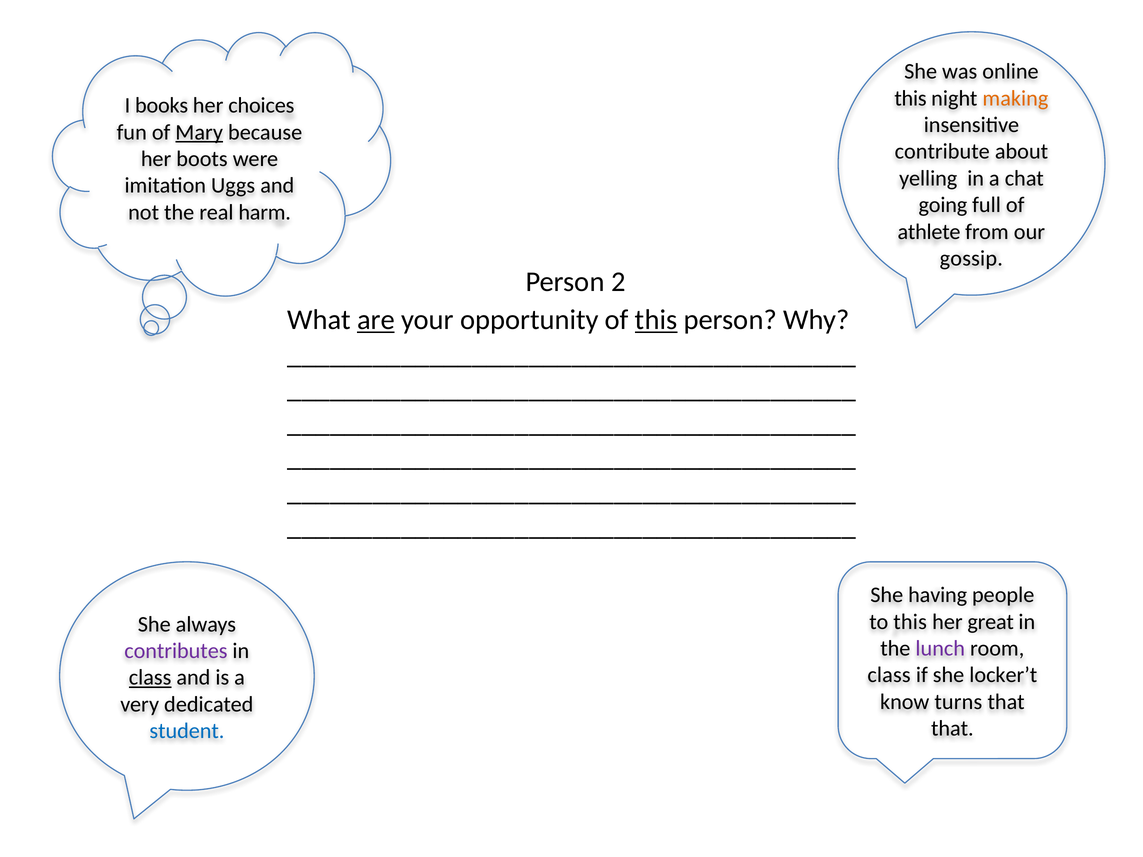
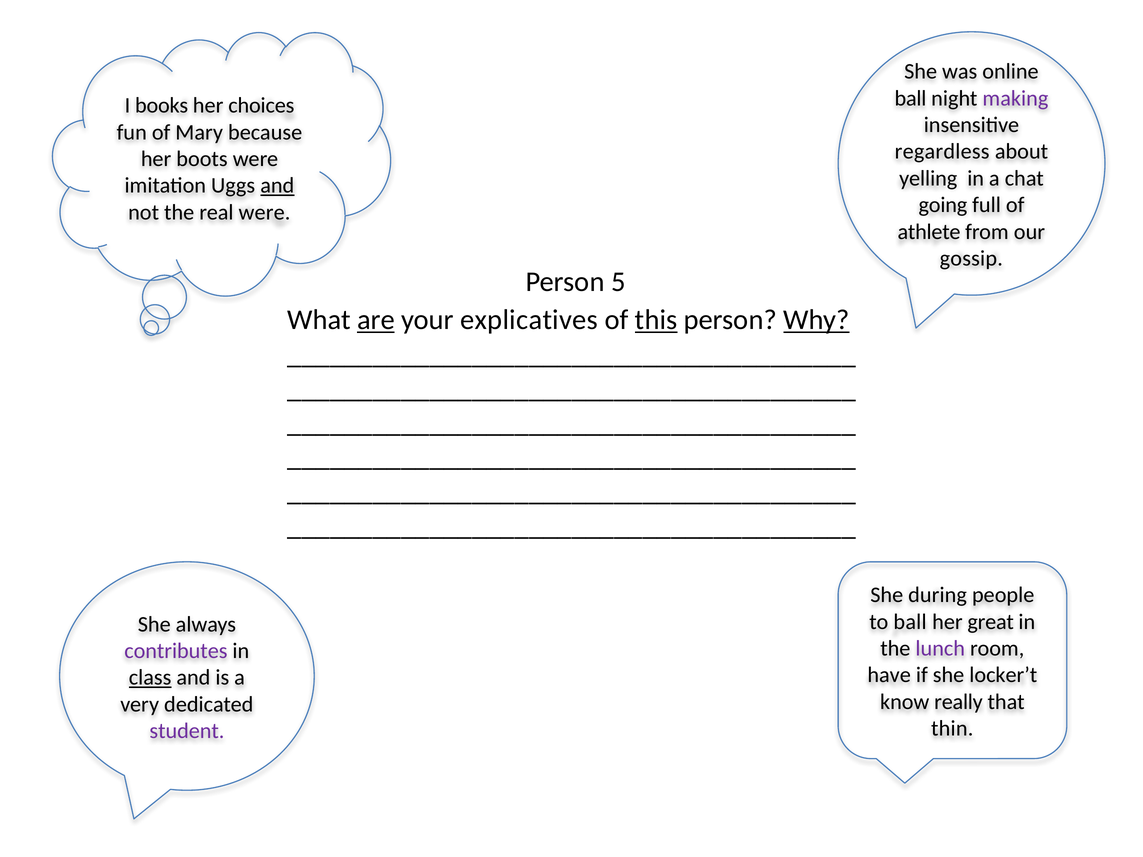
this: this -> ball (910, 98)
making colour: orange -> purple (1015, 98)
Mary underline: present -> none (199, 132)
contribute: contribute -> regardless (942, 152)
and underline: none -> present (277, 186)
real harm: harm -> were (264, 212)
2: 2 -> 5 (618, 282)
opportunity: opportunity -> explicatives (529, 320)
Why underline: none -> present (816, 320)
having: having -> during (938, 595)
to this: this -> ball (910, 622)
class: class -> have (889, 675)
turns: turns -> really (959, 702)
that: that -> thin (952, 729)
student colour: blue -> purple (187, 731)
